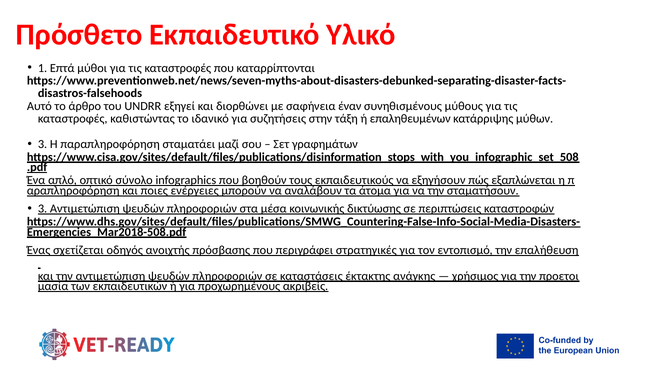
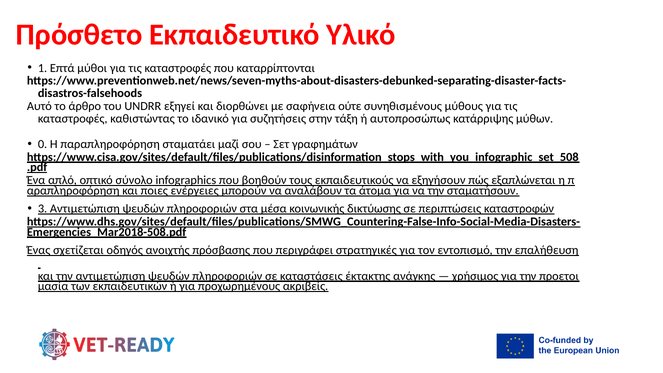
έναν: έναν -> ούτε (350, 106)
επαληθευμένων: επαληθευμένων -> αυτοπροσώπως (410, 119)
3: 3 -> 0 (43, 144)
